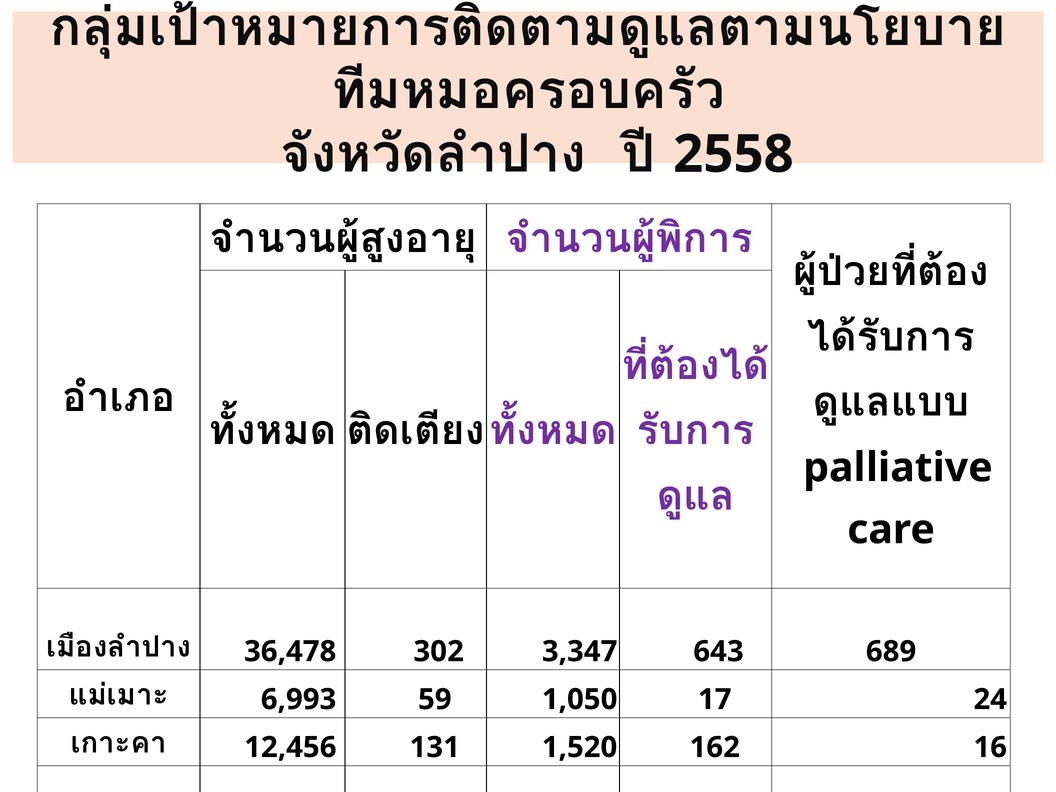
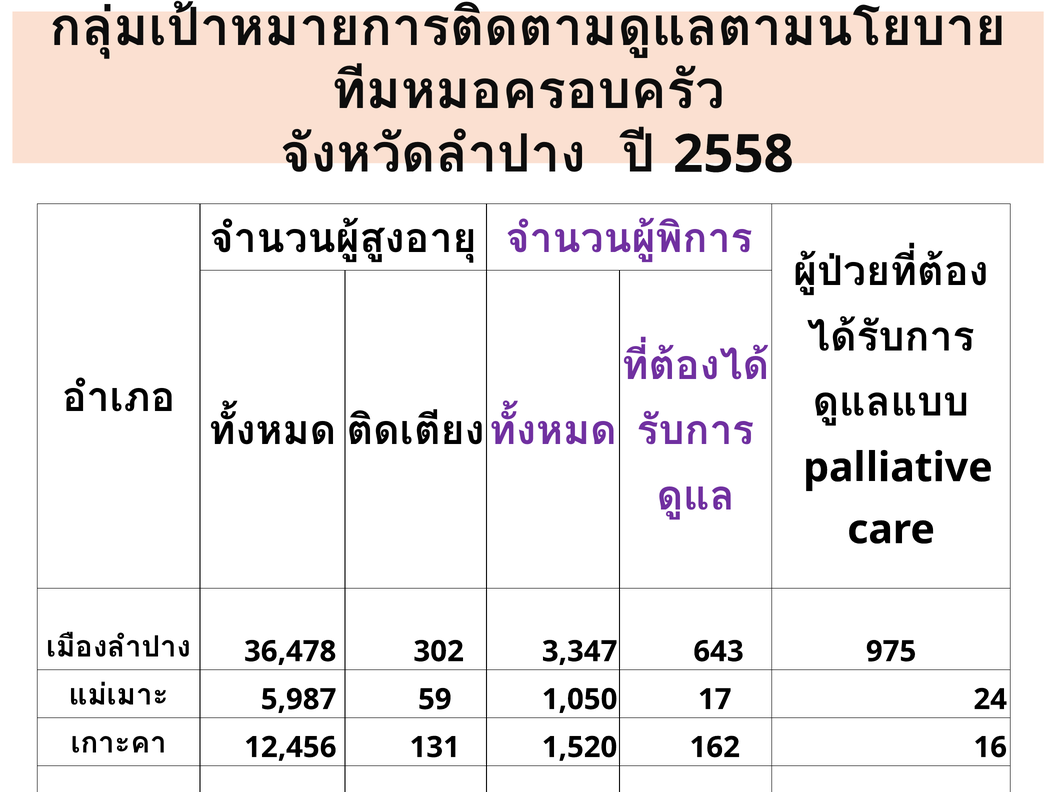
689: 689 -> 975 (891, 651)
6,993: 6,993 -> 5,987 (299, 699)
